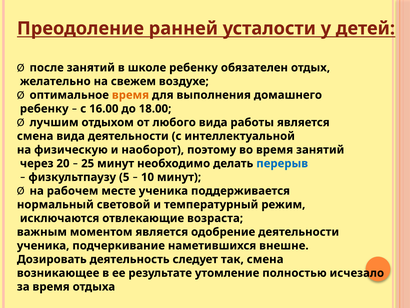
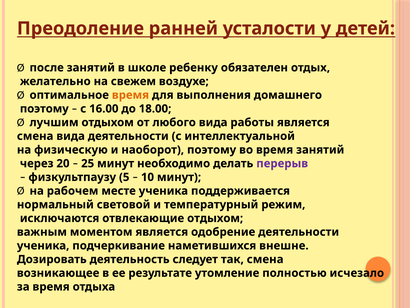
ребенку: ребенку -> поэтому (44, 109)
перерыв colour: blue -> purple (282, 163)
отвлекающие возраста: возраста -> отдыхом (215, 218)
